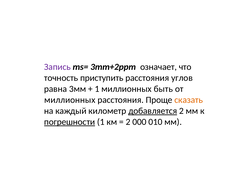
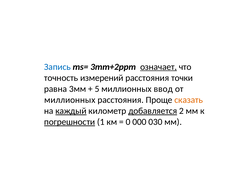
Запись colour: purple -> blue (57, 67)
означает underline: none -> present (158, 67)
приступить: приступить -> измерений (102, 78)
углов: углов -> точки (182, 78)
1: 1 -> 5 (97, 89)
быть: быть -> ввод (163, 89)
каждый underline: none -> present (71, 111)
2: 2 -> 0 (128, 122)
010: 010 -> 030 (155, 122)
